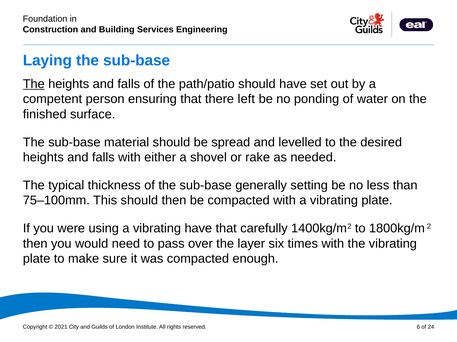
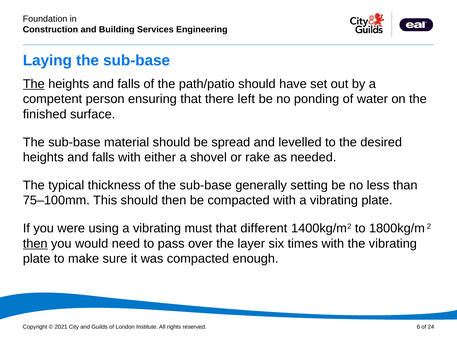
vibrating have: have -> must (198, 229)
carefully: carefully -> different (264, 229)
then underline: none -> present (35, 244)
